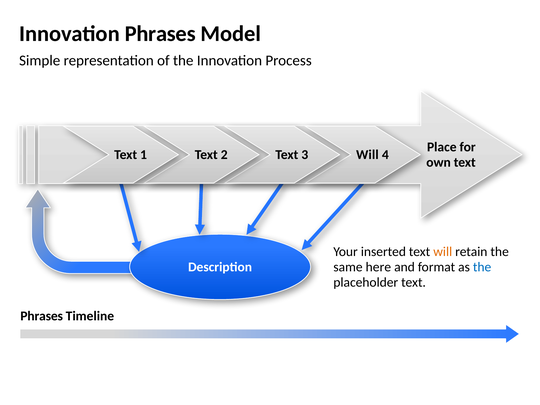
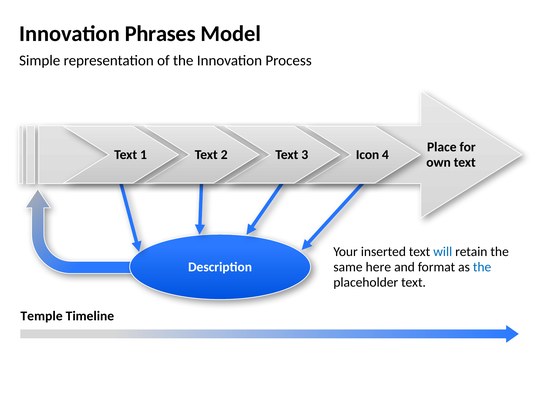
Will: Will -> Icon (368, 155)
will colour: orange -> blue (443, 252)
Phrases: Phrases -> Temple (42, 316)
